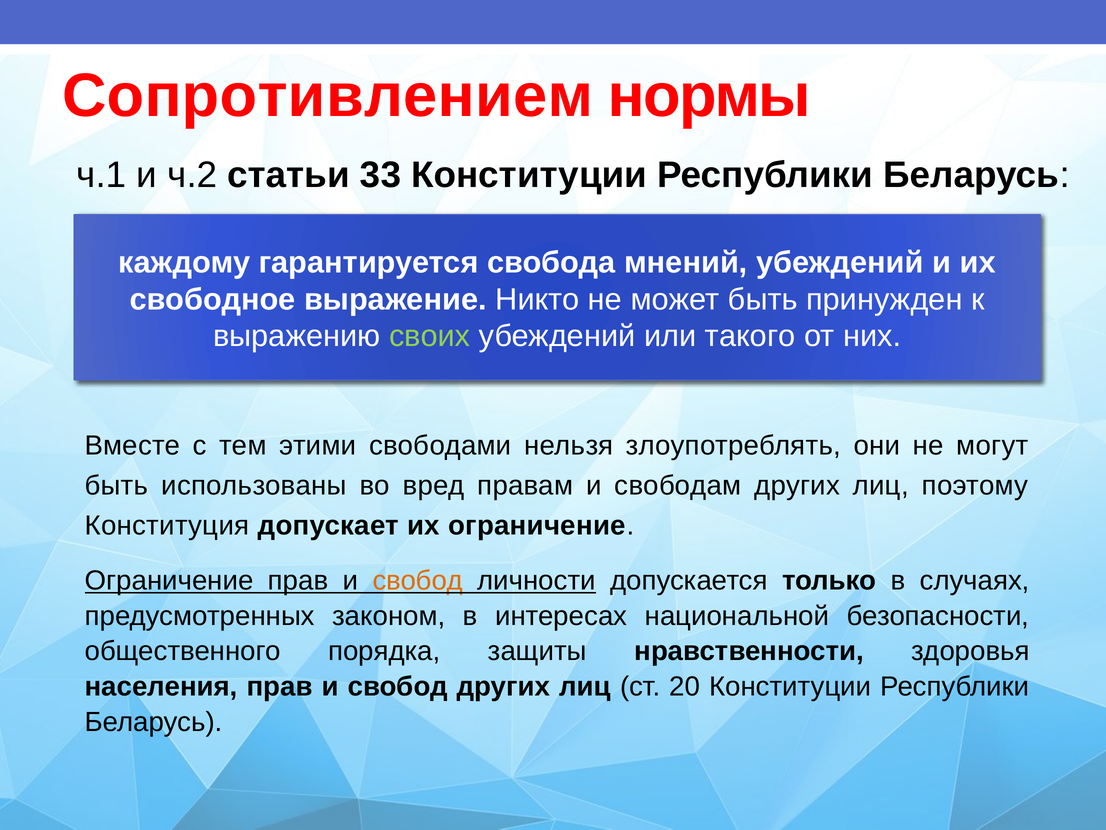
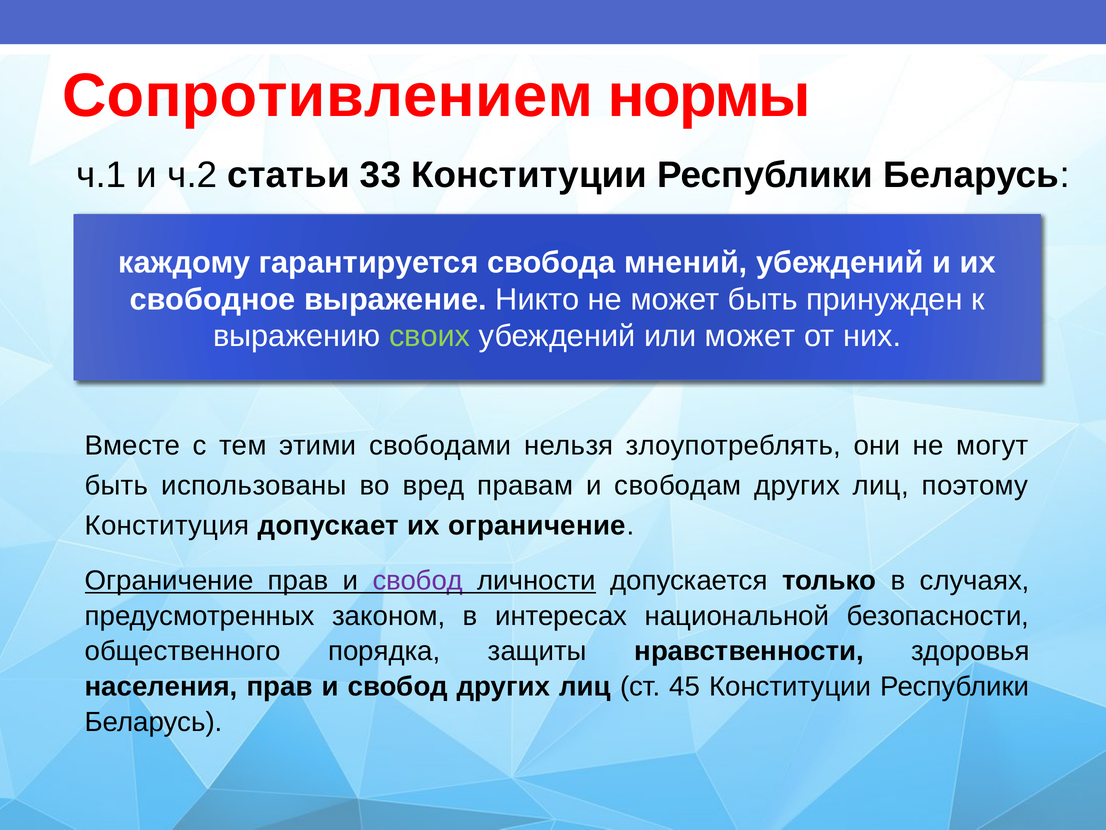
или такого: такого -> может (750, 336)
свобод colour: orange -> purple (418, 580)
20: 20 -> 45 (685, 686)
